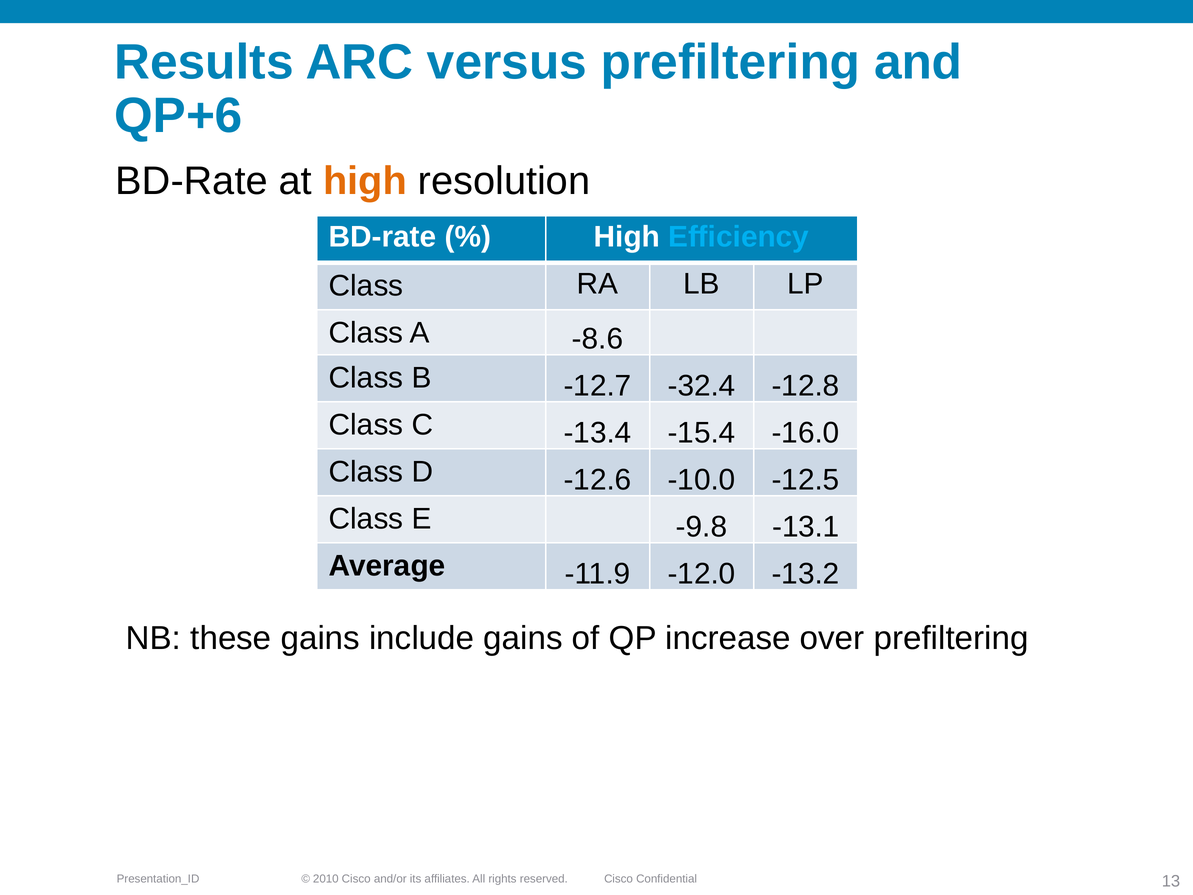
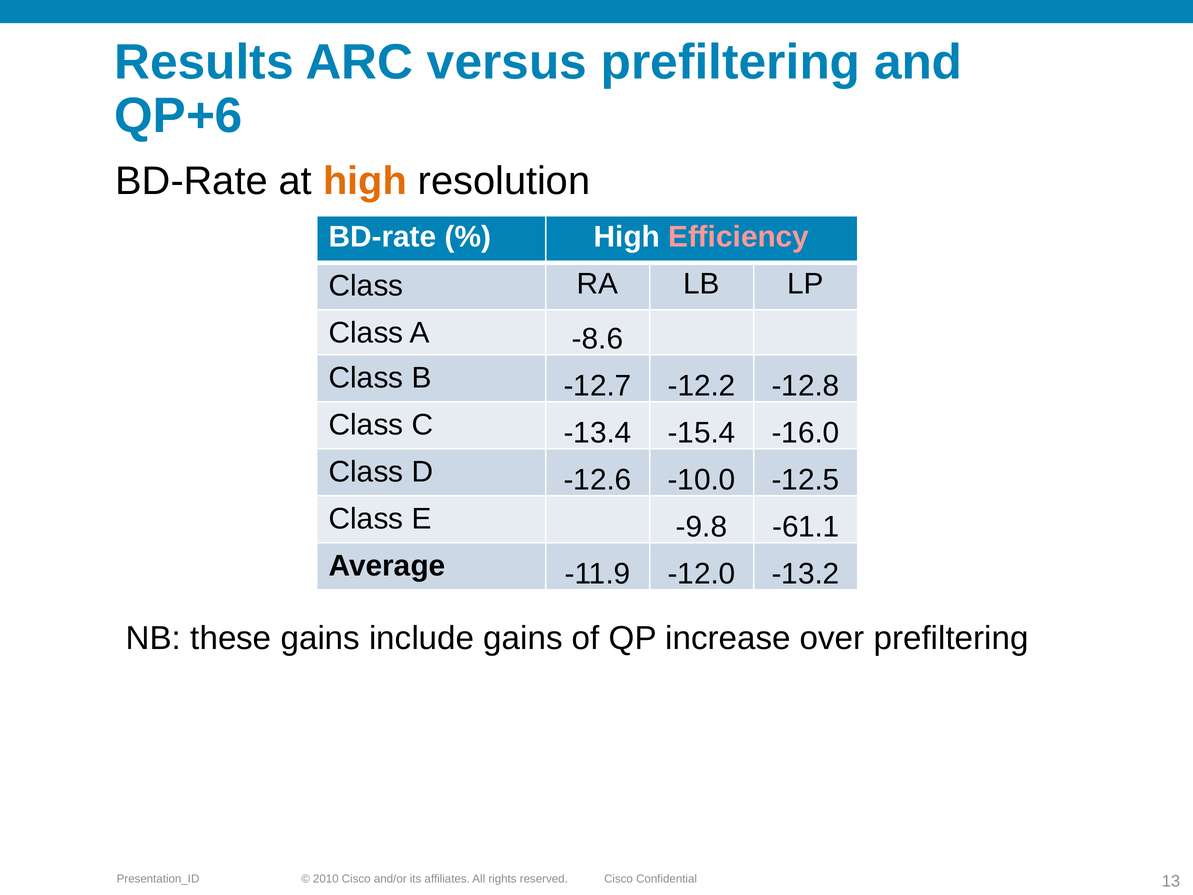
Efficiency colour: light blue -> pink (739, 237)
-32.4: -32.4 -> -12.2 (702, 386)
-13.1: -13.1 -> -61.1 (806, 527)
